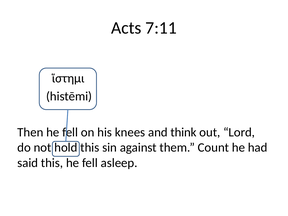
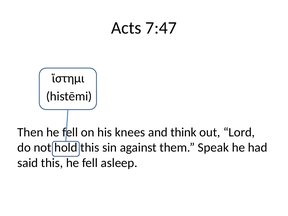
7:11: 7:11 -> 7:47 (161, 28)
Count: Count -> Speak (213, 148)
